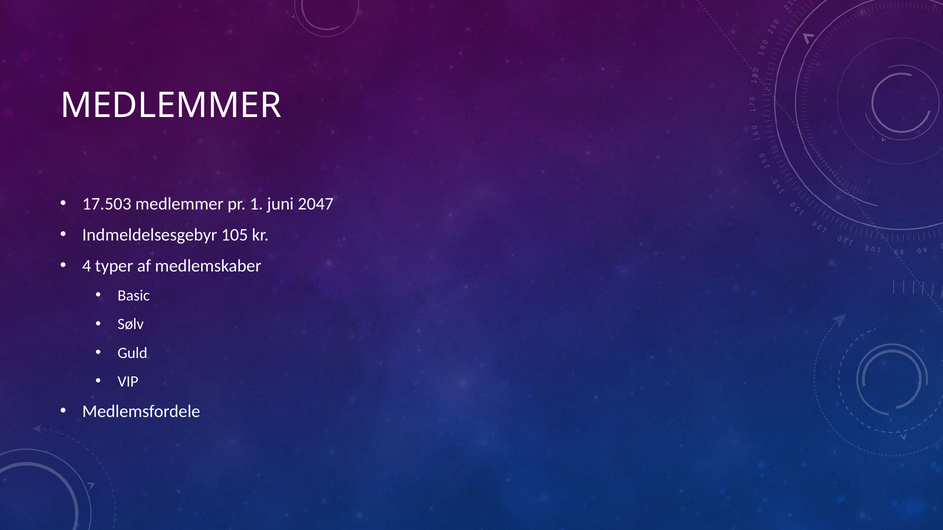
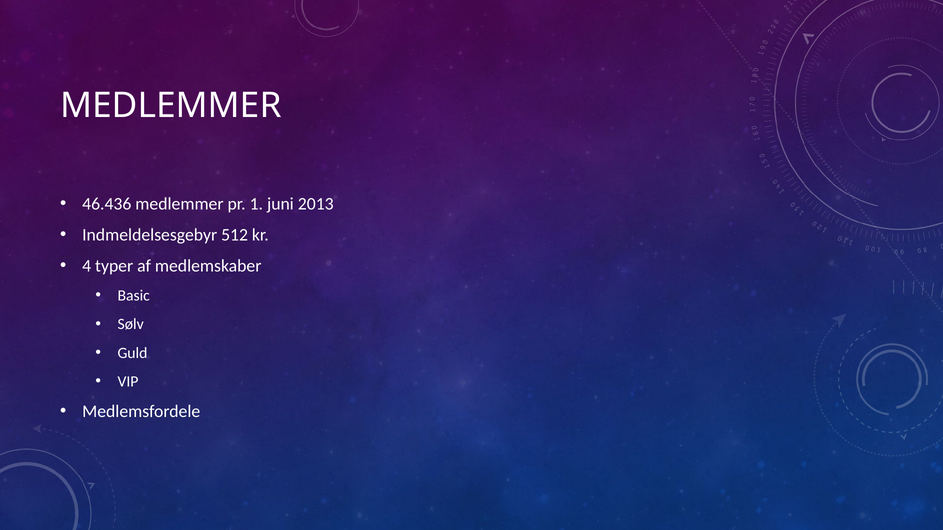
17.503: 17.503 -> 46.436 (107, 204)
2047: 2047 -> 2013 (316, 204)
105: 105 -> 512 (235, 235)
